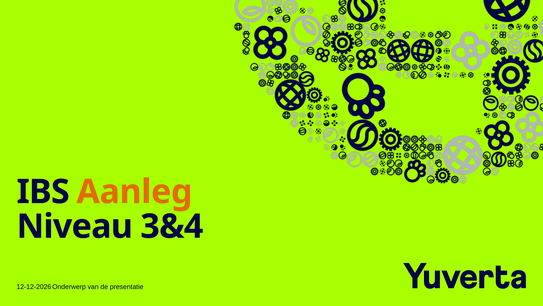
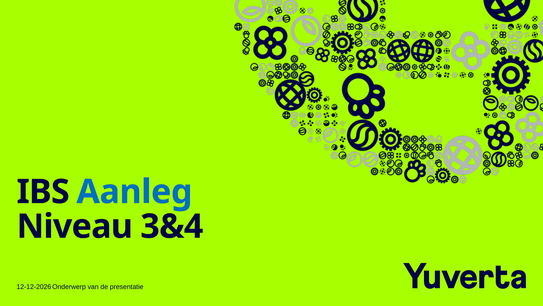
Aanleg colour: orange -> blue (134, 192)
